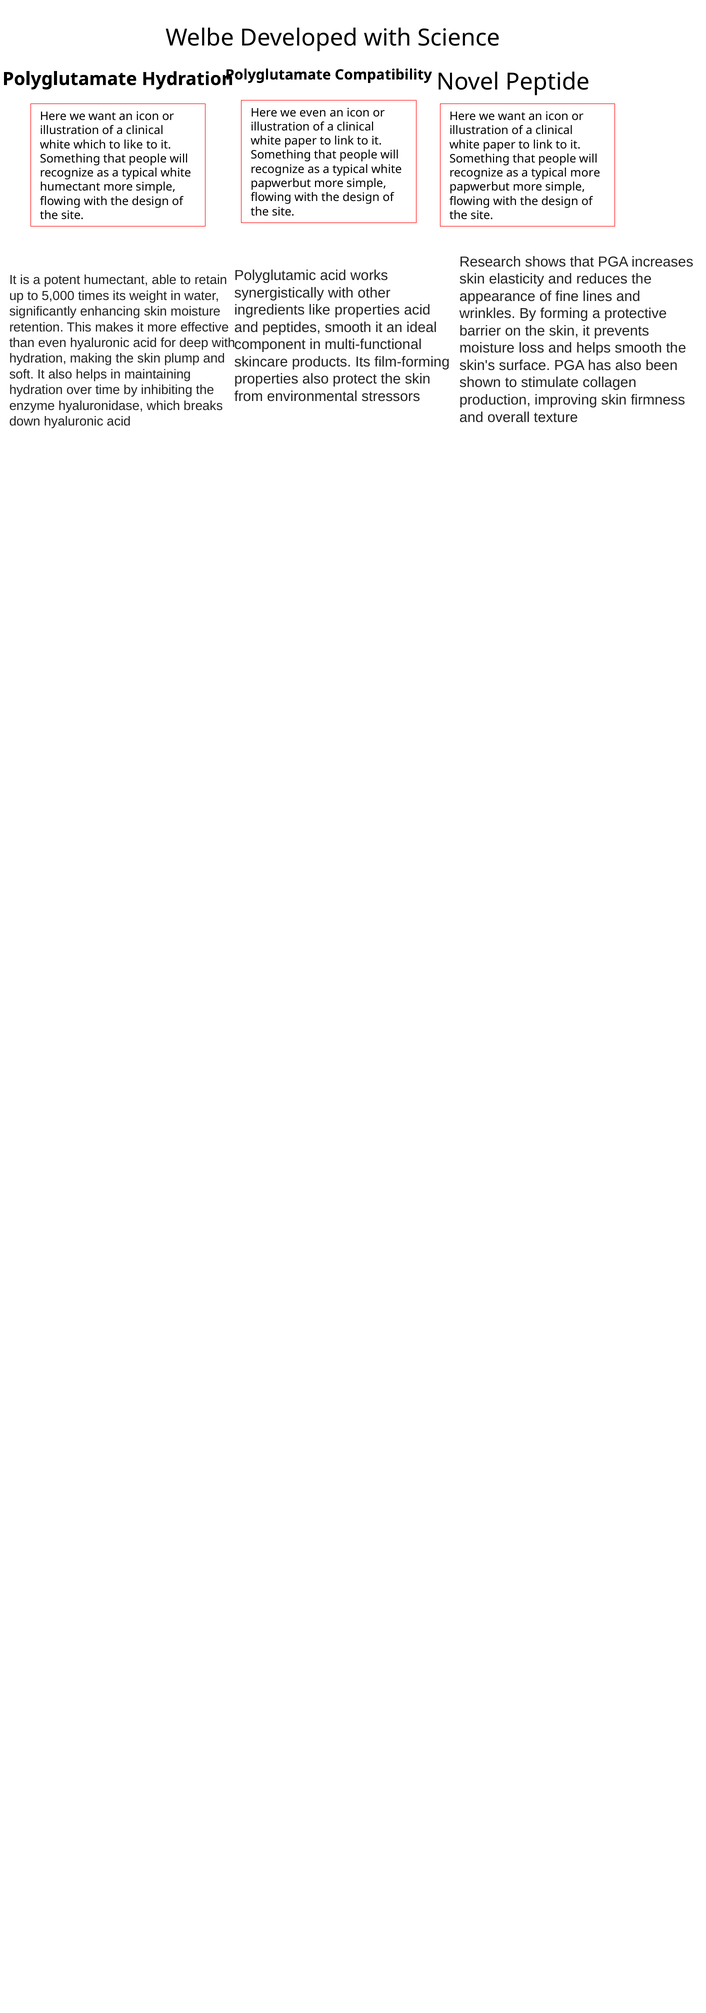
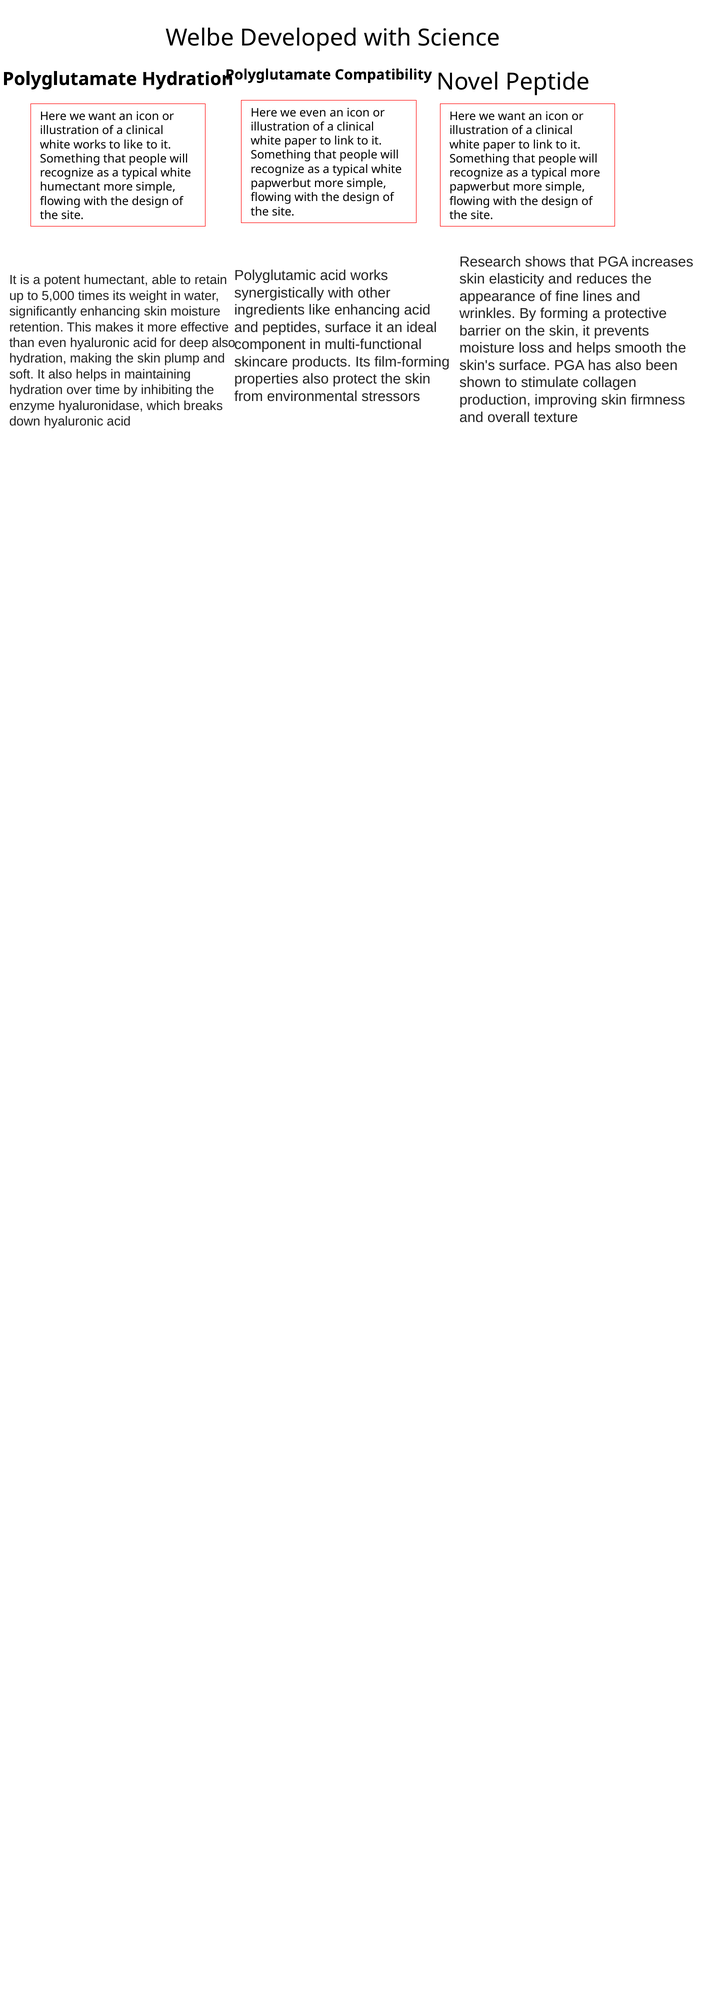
white which: which -> works (90, 145)
like properties: properties -> enhancing (367, 310)
peptides smooth: smooth -> surface (348, 328)
deep with: with -> also (224, 343)
